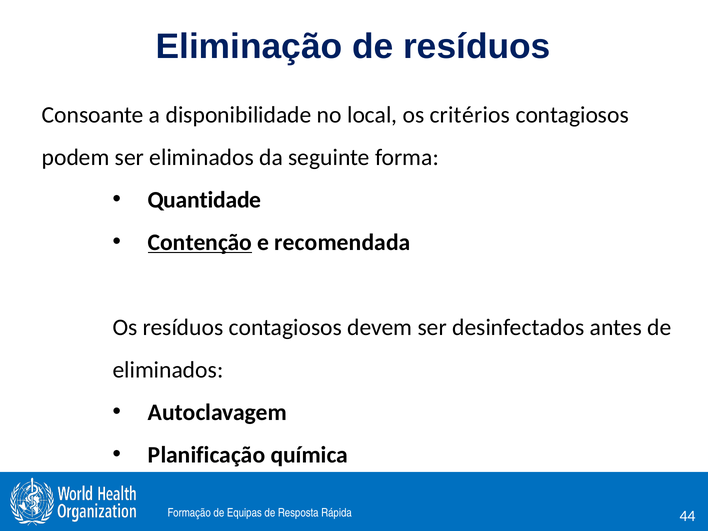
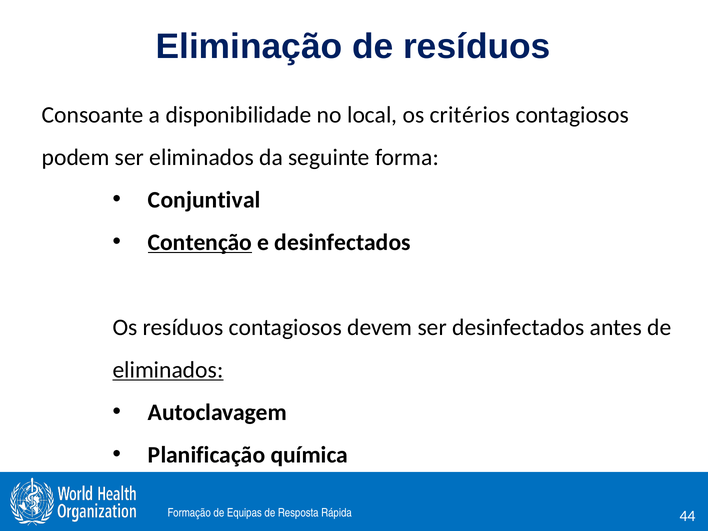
Quantidade: Quantidade -> Conjuntival (204, 200)
e recomendada: recomendada -> desinfectados (343, 242)
eliminados underline: none -> present (168, 370)
